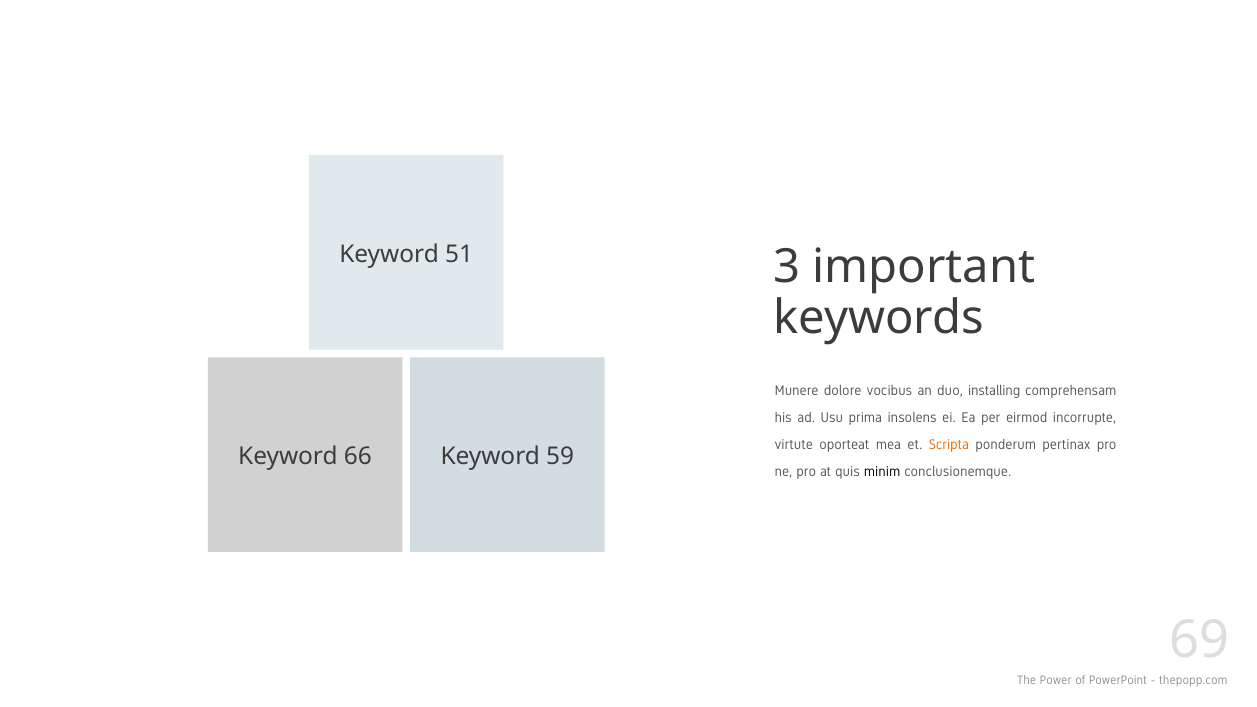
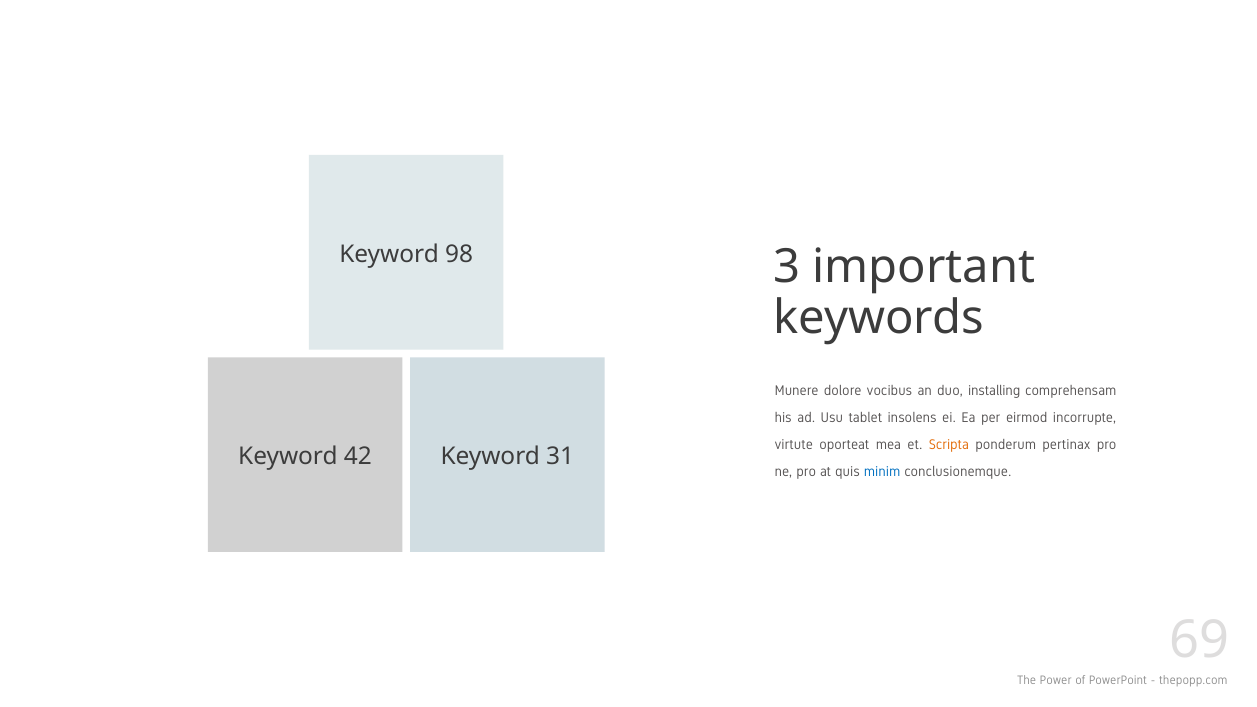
51: 51 -> 98 (459, 254)
prima: prima -> tablet (865, 418)
66: 66 -> 42 (358, 456)
59: 59 -> 31 (560, 456)
minim colour: black -> blue (882, 471)
